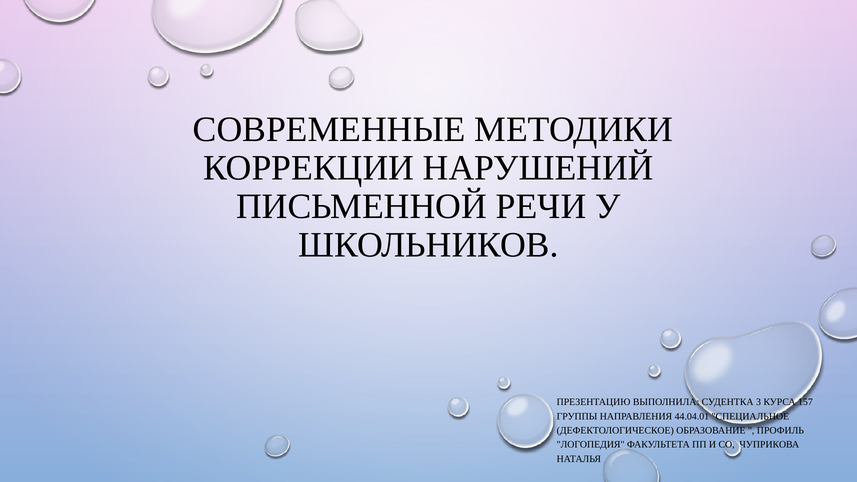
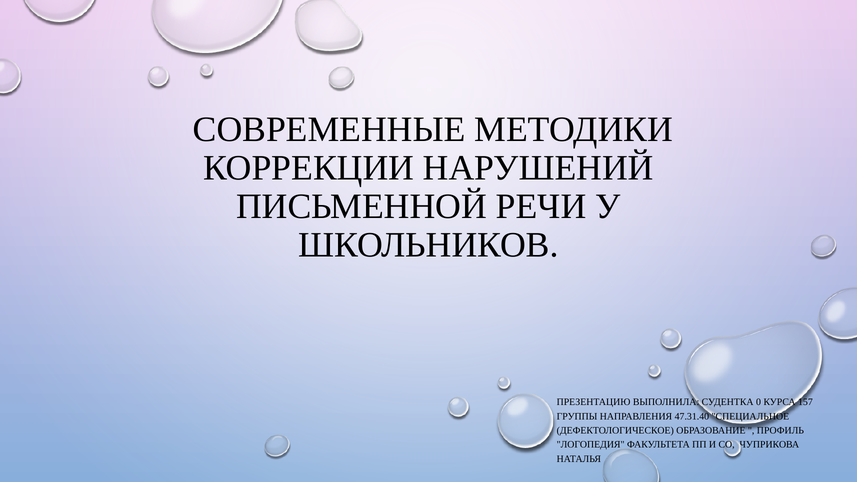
3: 3 -> 0 (759, 402)
44.04.01: 44.04.01 -> 47.31.40 (692, 416)
